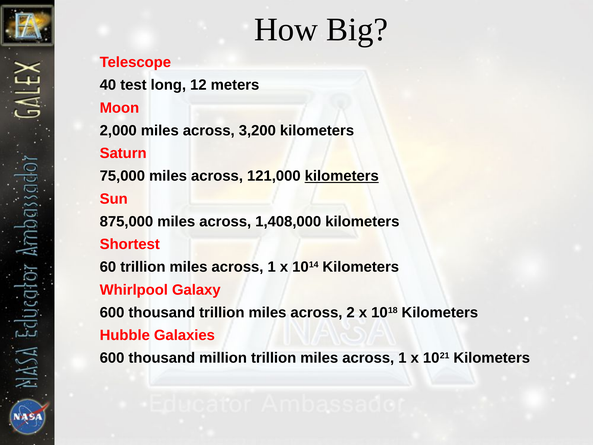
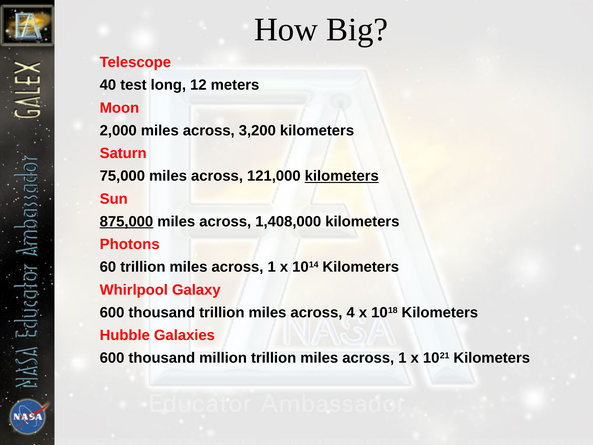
875,000 underline: none -> present (126, 221)
Shortest: Shortest -> Photons (130, 244)
2: 2 -> 4 (351, 312)
